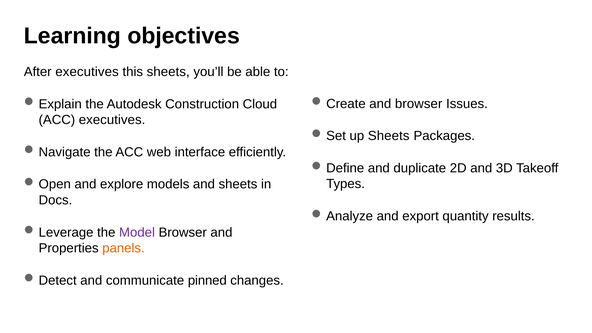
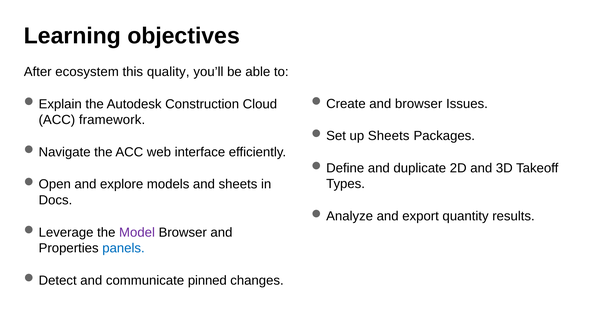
After executives: executives -> ecosystem (87, 72)
this sheets: sheets -> quality (168, 72)
ACC executives: executives -> framework (112, 120)
panels colour: orange -> blue (123, 248)
